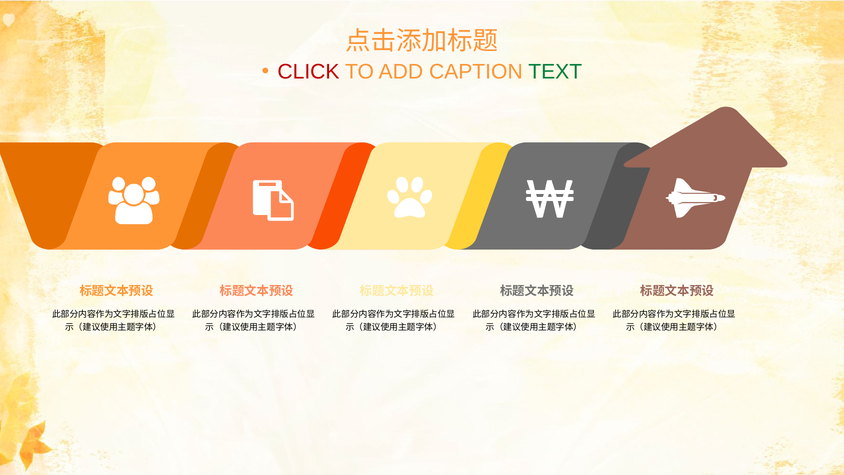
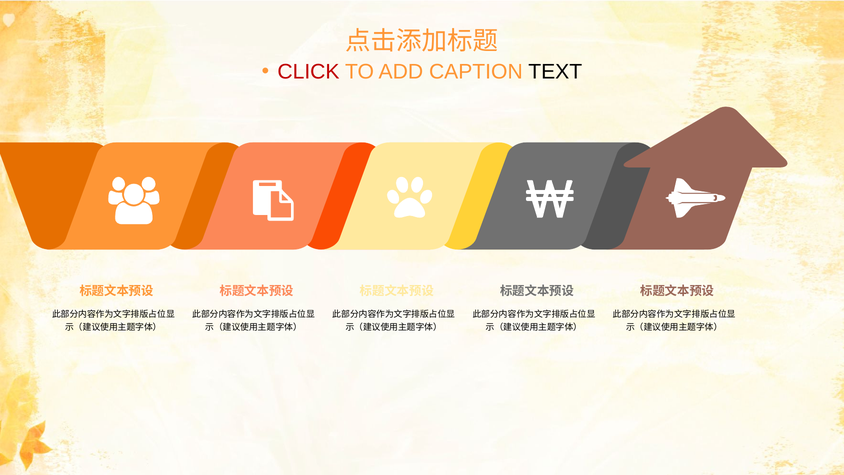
TEXT colour: green -> black (555, 72)
